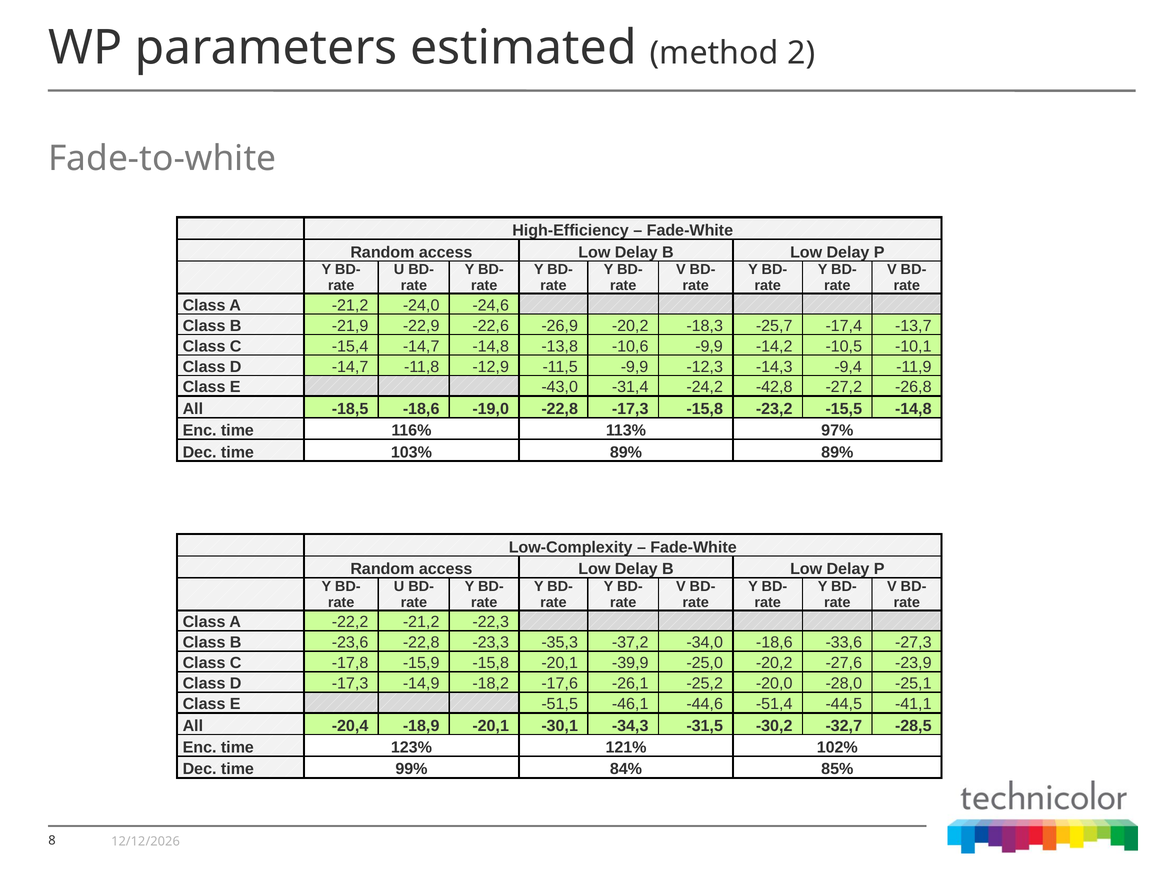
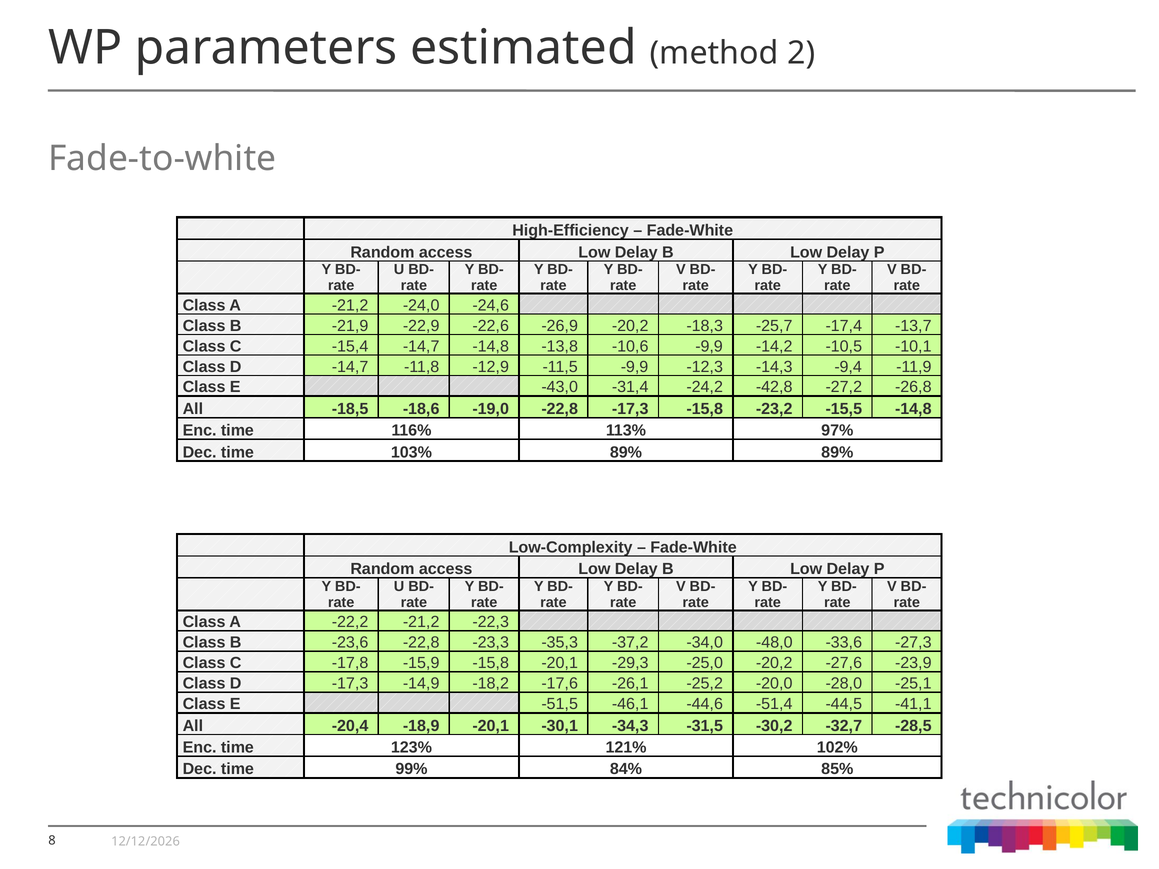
-34,0 -18,6: -18,6 -> -48,0 (774, 643)
-39,9: -39,9 -> -29,3 (630, 663)
